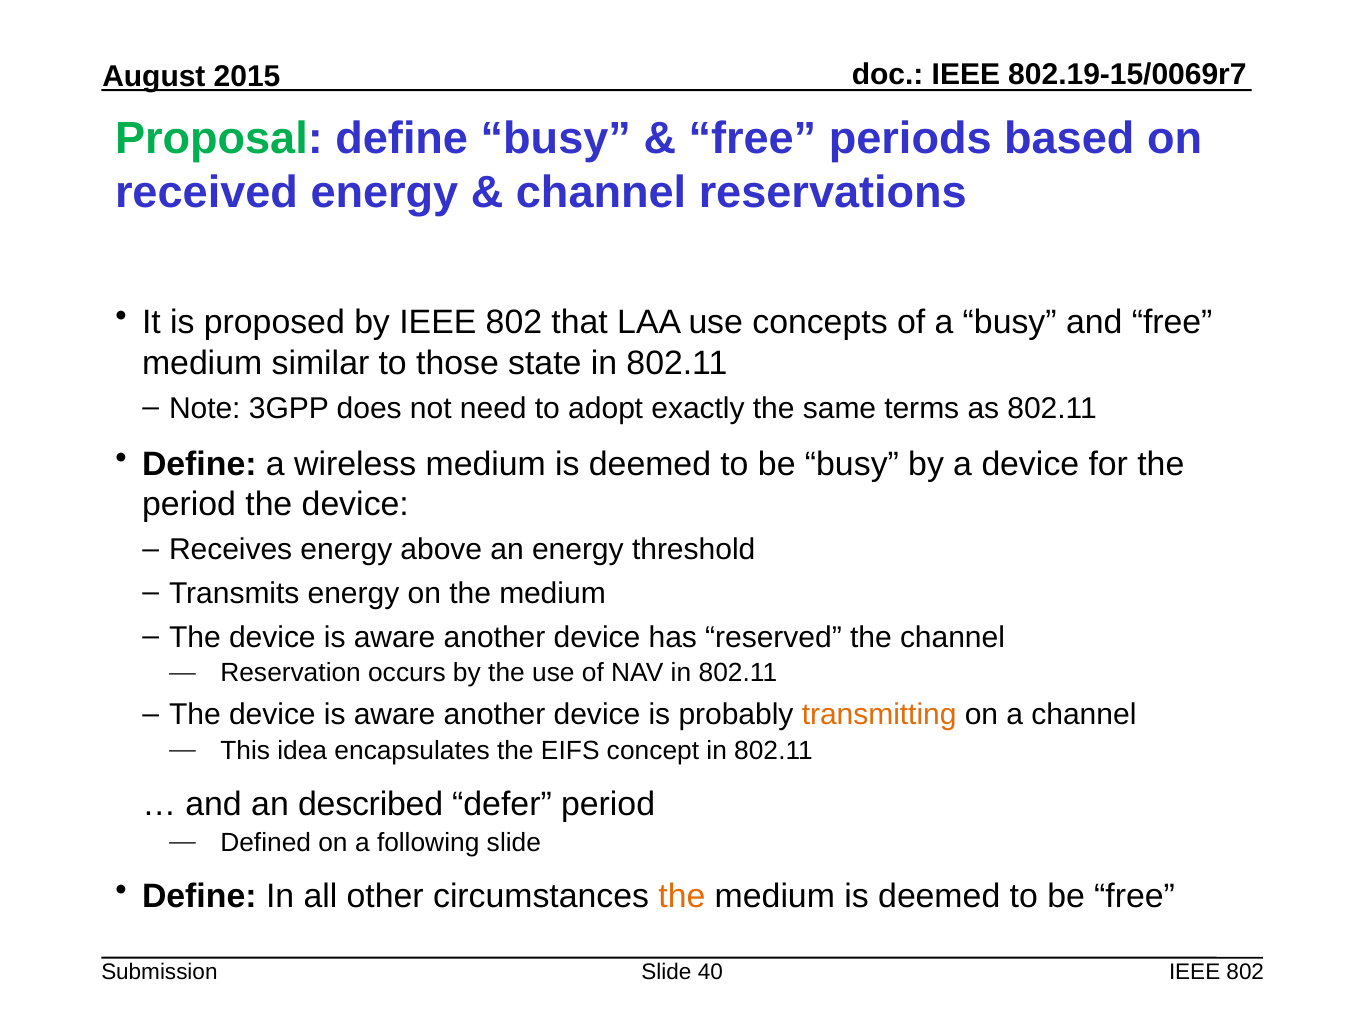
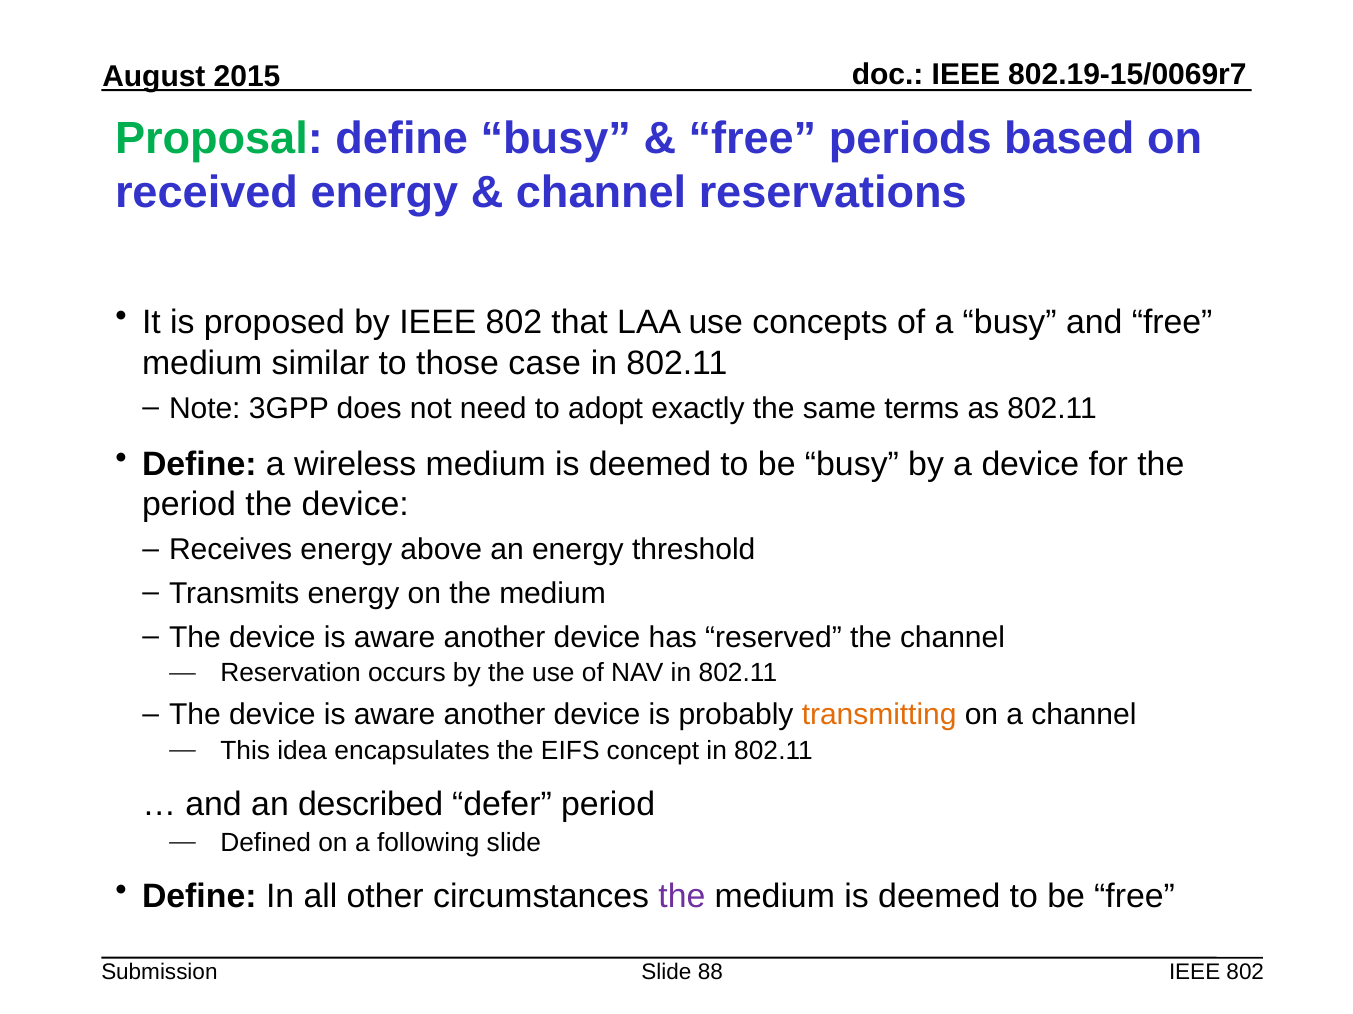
state: state -> case (545, 363)
the colour: orange -> purple (682, 897)
40: 40 -> 88 (710, 973)
